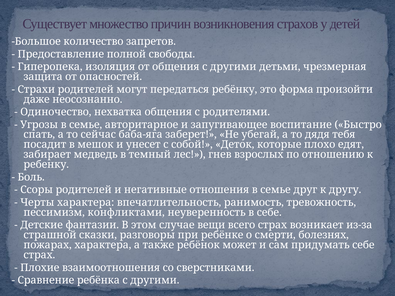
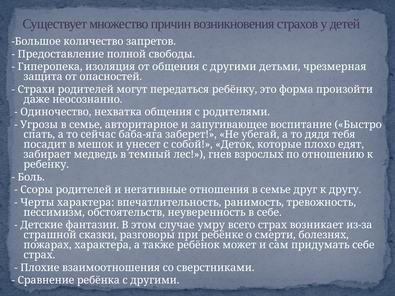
конфликтами: конфликтами -> обстоятельств (126, 213)
вещи: вещи -> умру (211, 225)
